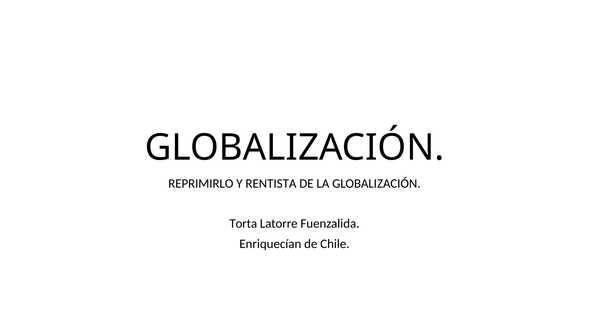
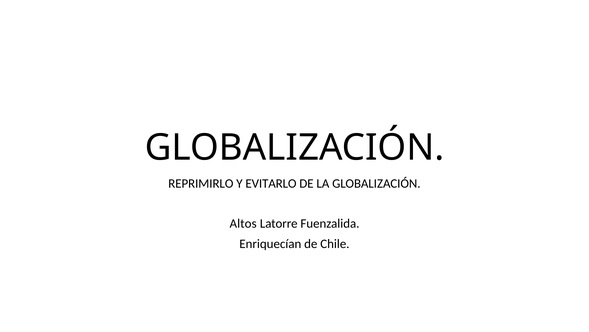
RENTISTA: RENTISTA -> EVITARLO (271, 183)
Torta: Torta -> Altos (243, 223)
